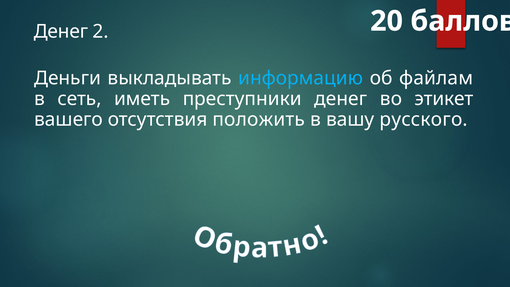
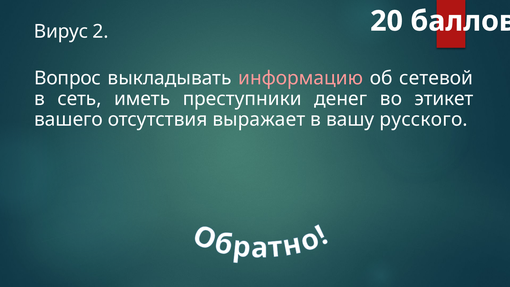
Денег: Денег -> Вирус (61, 31)
Деньги: Деньги -> Вопрос (68, 78)
информацию colour: light blue -> pink (301, 78)
файлам: файлам -> сетевой (436, 78)
положить: положить -> выражает (259, 119)
